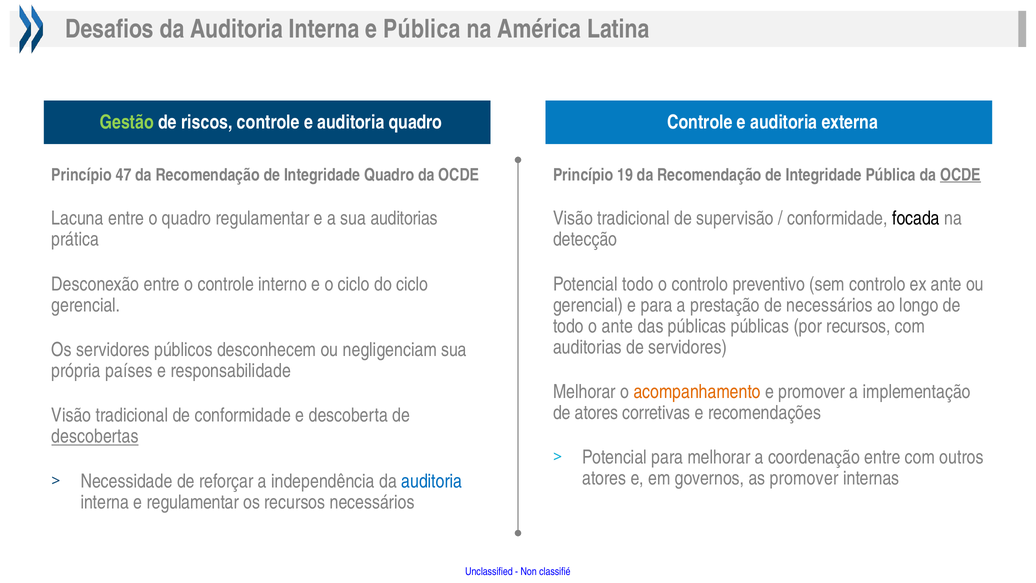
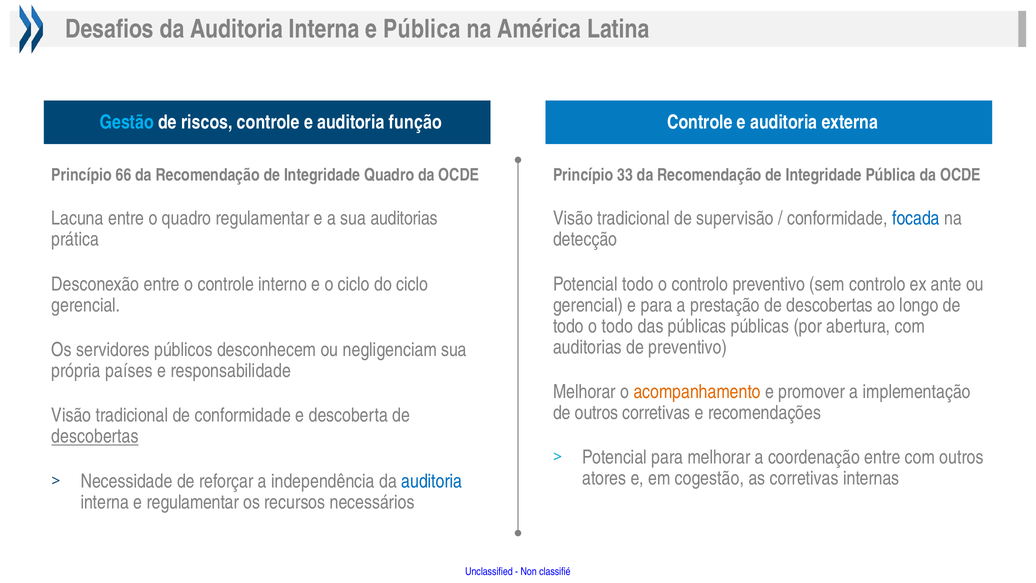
Gestão colour: light green -> light blue (127, 122)
auditoria quadro: quadro -> função (415, 122)
47: 47 -> 66 (124, 175)
19: 19 -> 33 (625, 175)
OCDE underline: present -> none (960, 175)
focada colour: black -> blue (916, 218)
prestação de necessários: necessários -> descobertas (830, 305)
o ante: ante -> todo (617, 326)
por recursos: recursos -> abertura (858, 326)
de servidores: servidores -> preventivo (688, 347)
de atores: atores -> outros (597, 413)
governos: governos -> cogestão (709, 478)
as promover: promover -> corretivas (804, 478)
